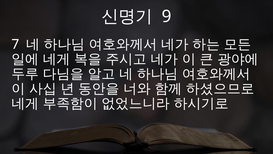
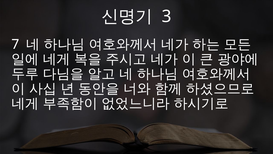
9: 9 -> 3 (167, 16)
